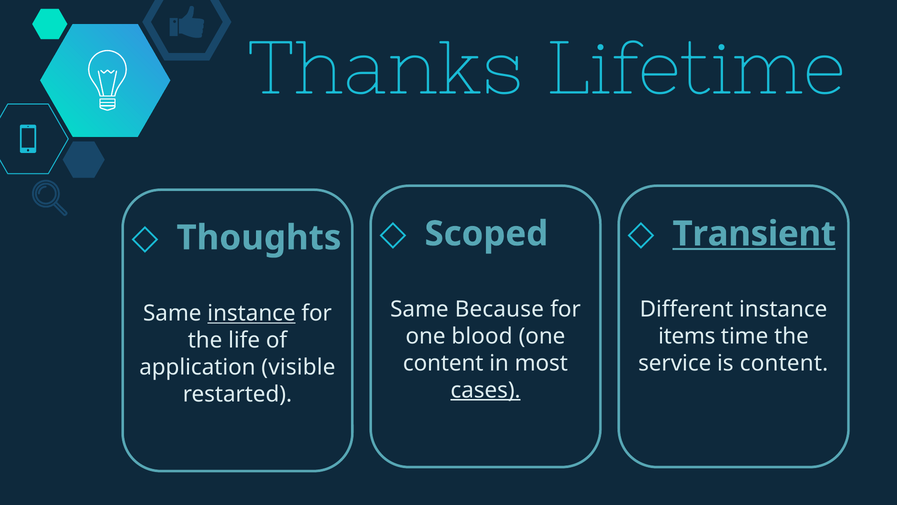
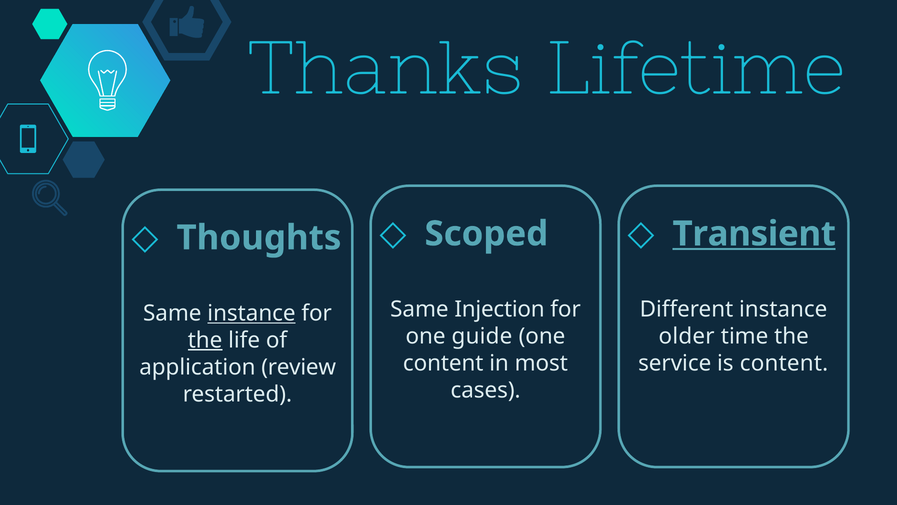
Because: Because -> Injection (500, 309)
blood: blood -> guide (482, 336)
items: items -> older (687, 336)
the underline: none -> present (205, 340)
visible: visible -> review (299, 367)
cases underline: present -> none (486, 390)
